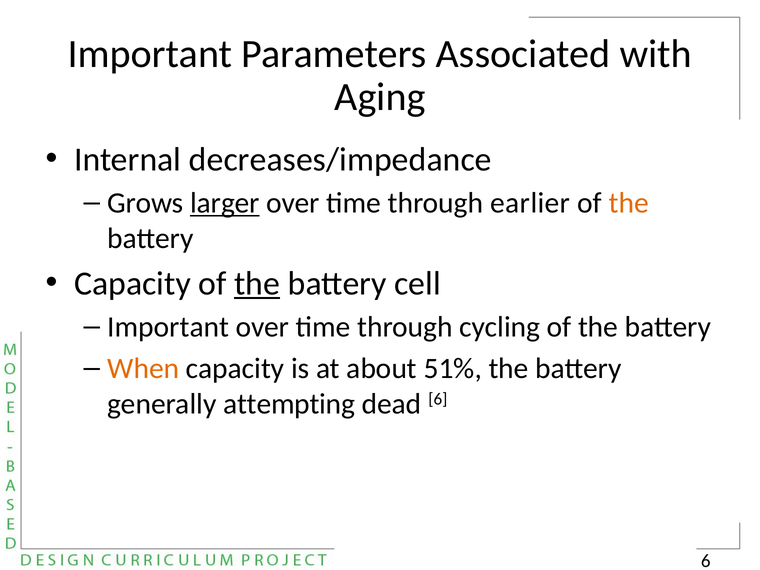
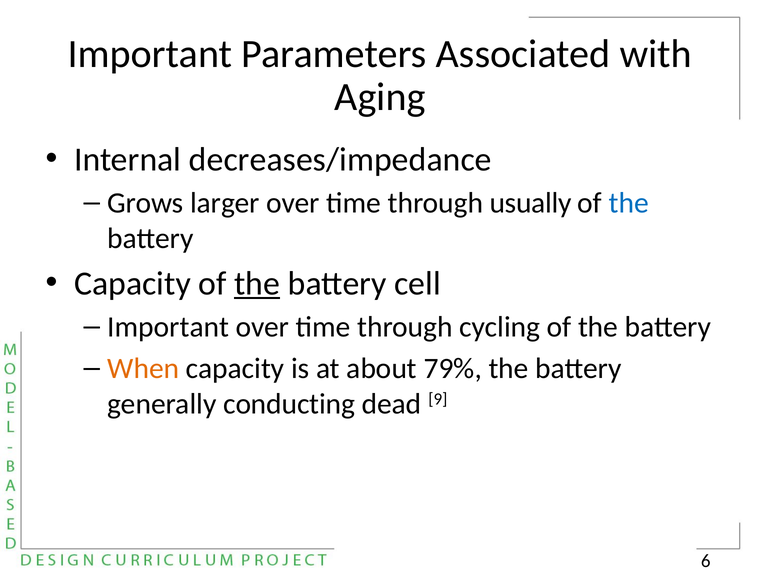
larger underline: present -> none (225, 203)
earlier: earlier -> usually (531, 203)
the colour: orange -> blue (629, 203)
51%: 51% -> 79% (453, 368)
attempting: attempting -> conducting (289, 404)
dead 6: 6 -> 9 (438, 399)
